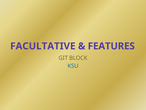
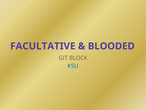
FEATURES: FEATURES -> BLOODED (111, 46)
